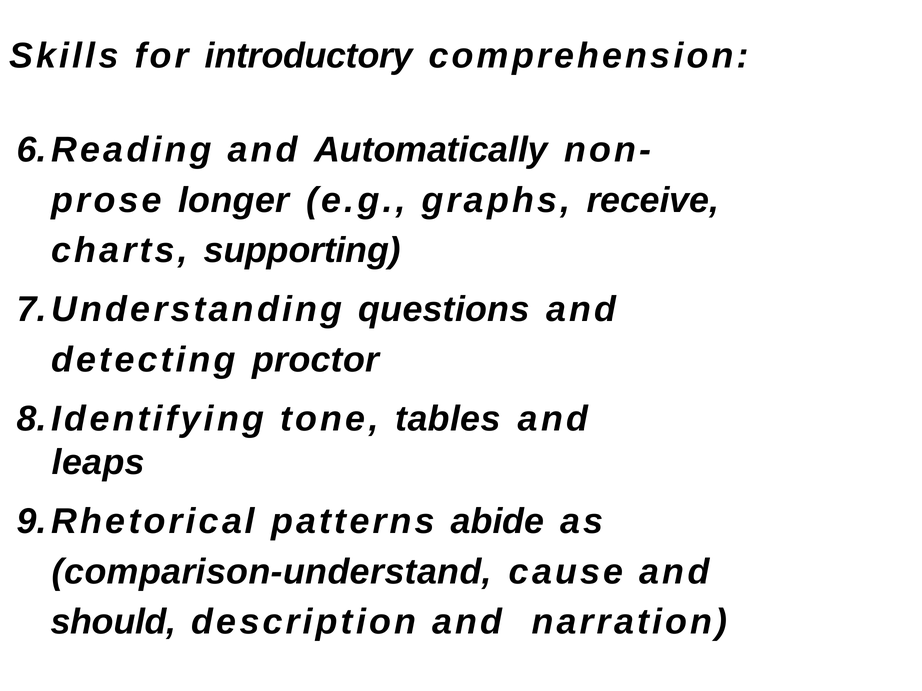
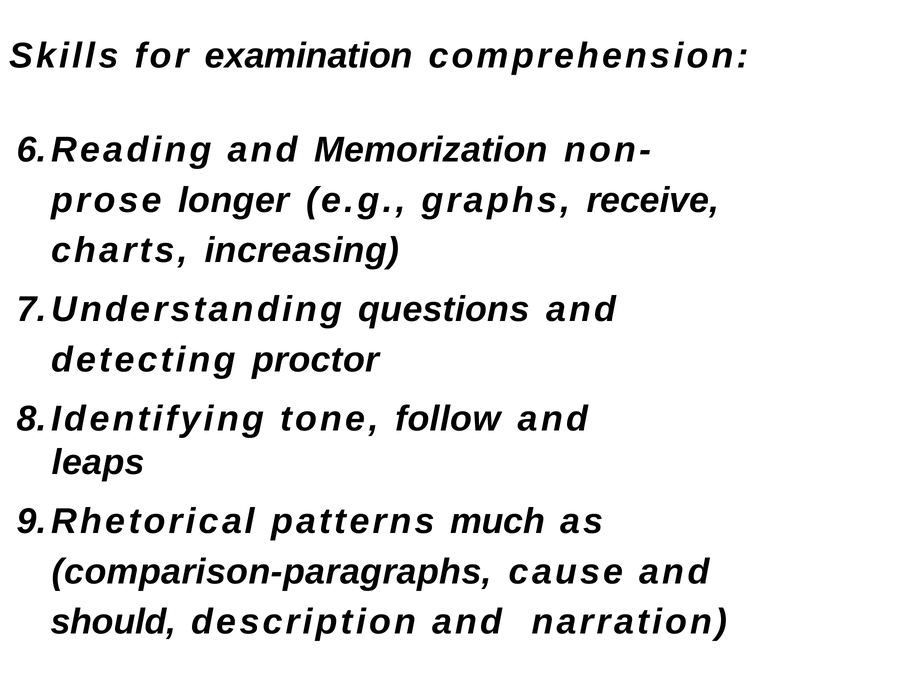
introductory: introductory -> examination (309, 56)
Automatically: Automatically -> Memorization (431, 150)
supporting: supporting -> increasing (302, 251)
tables: tables -> follow (448, 419)
abide: abide -> much (498, 522)
comparison-understand: comparison-understand -> comparison-paragraphs (272, 572)
